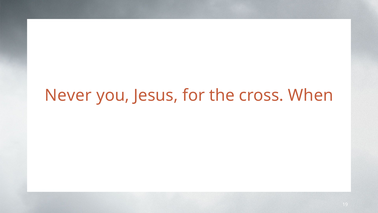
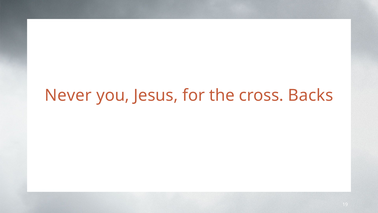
When: When -> Backs (311, 95)
